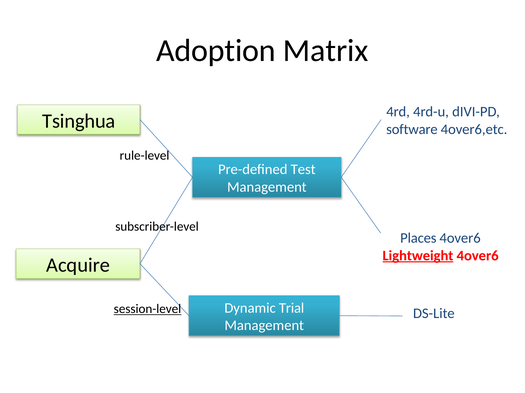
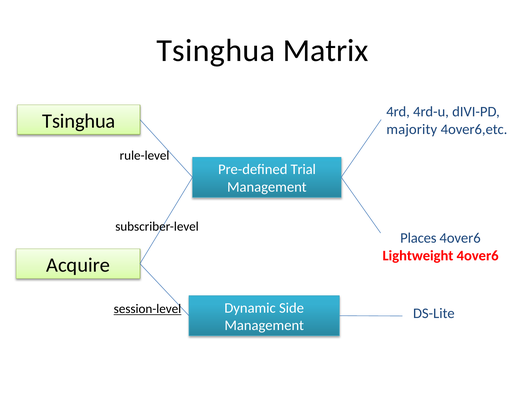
Adoption: Adoption -> Tsinghua (216, 51)
software: software -> majority (412, 130)
Test: Test -> Trial (303, 170)
Lightweight underline: present -> none (418, 256)
Trial: Trial -> Side (292, 309)
